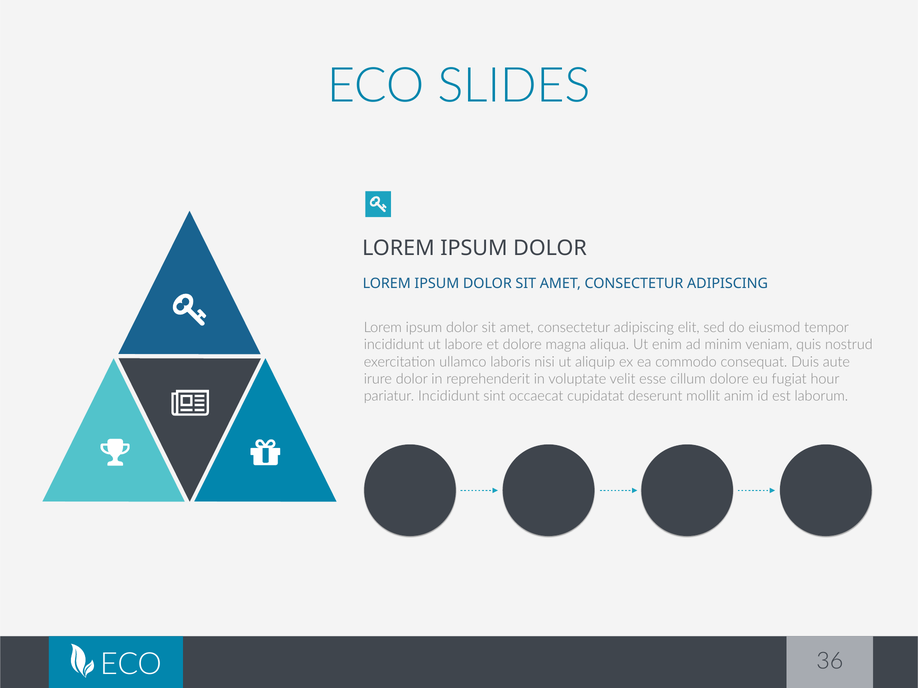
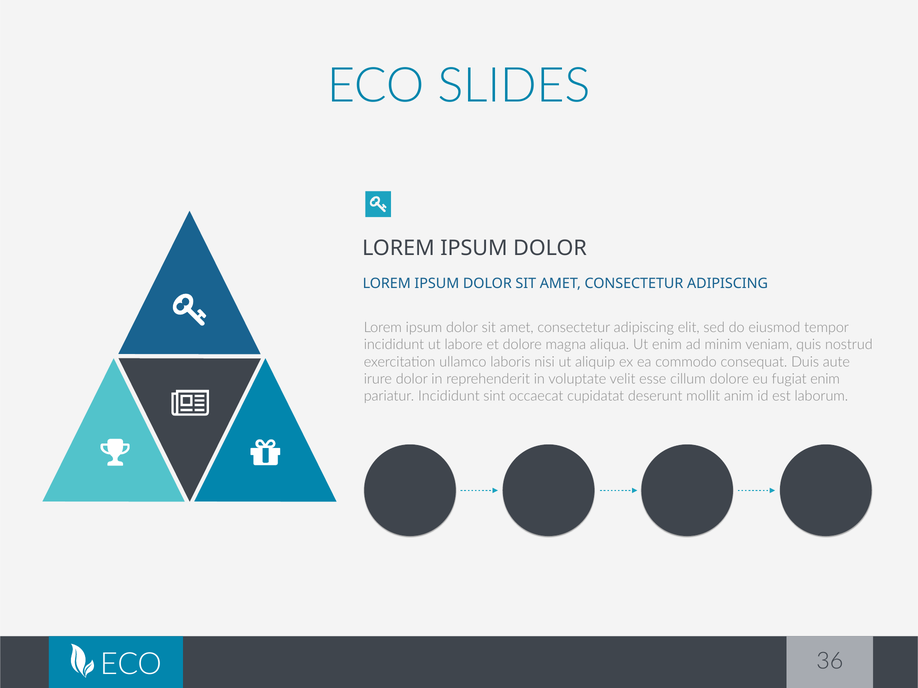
fugiat hour: hour -> enim (825, 379)
